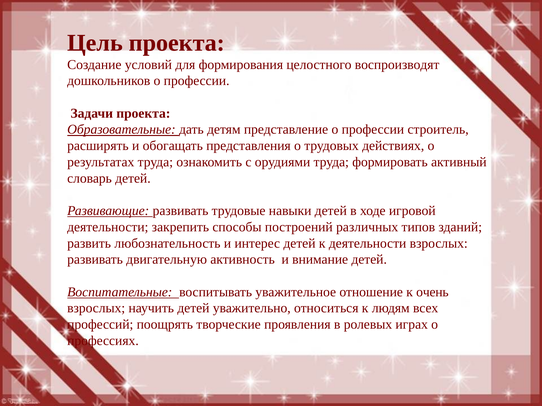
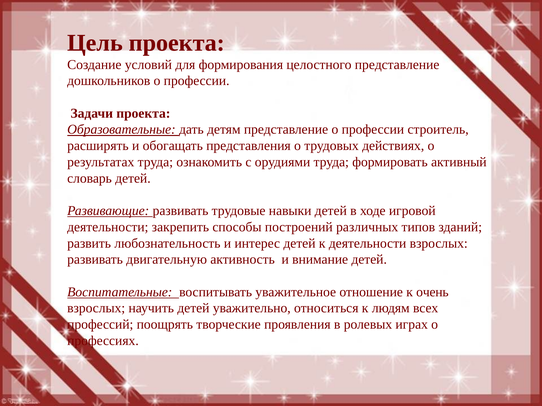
целостного воспроизводят: воспроизводят -> представление (397, 65)
